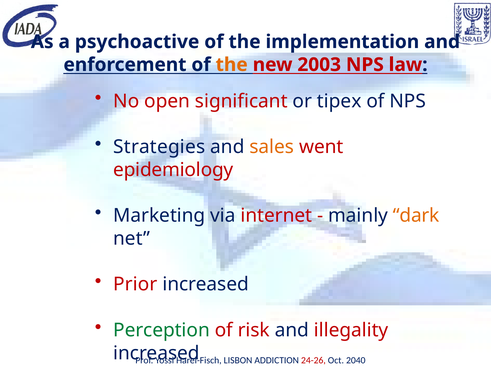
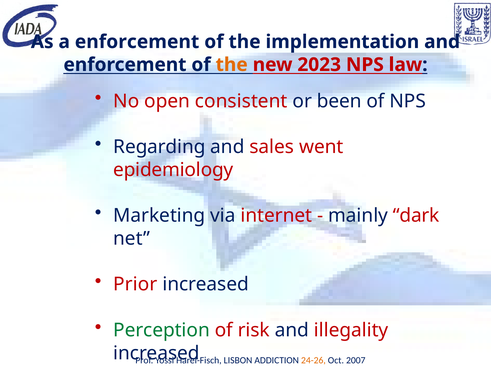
a psychoactive: psychoactive -> enforcement (137, 42)
2003: 2003 -> 2023 (319, 65)
significant: significant -> consistent (241, 101)
tipex: tipex -> been (339, 101)
Strategies: Strategies -> Regarding (159, 147)
sales colour: orange -> red (272, 147)
dark colour: orange -> red (416, 216)
24-26 colour: red -> orange (313, 361)
2040: 2040 -> 2007 (356, 361)
